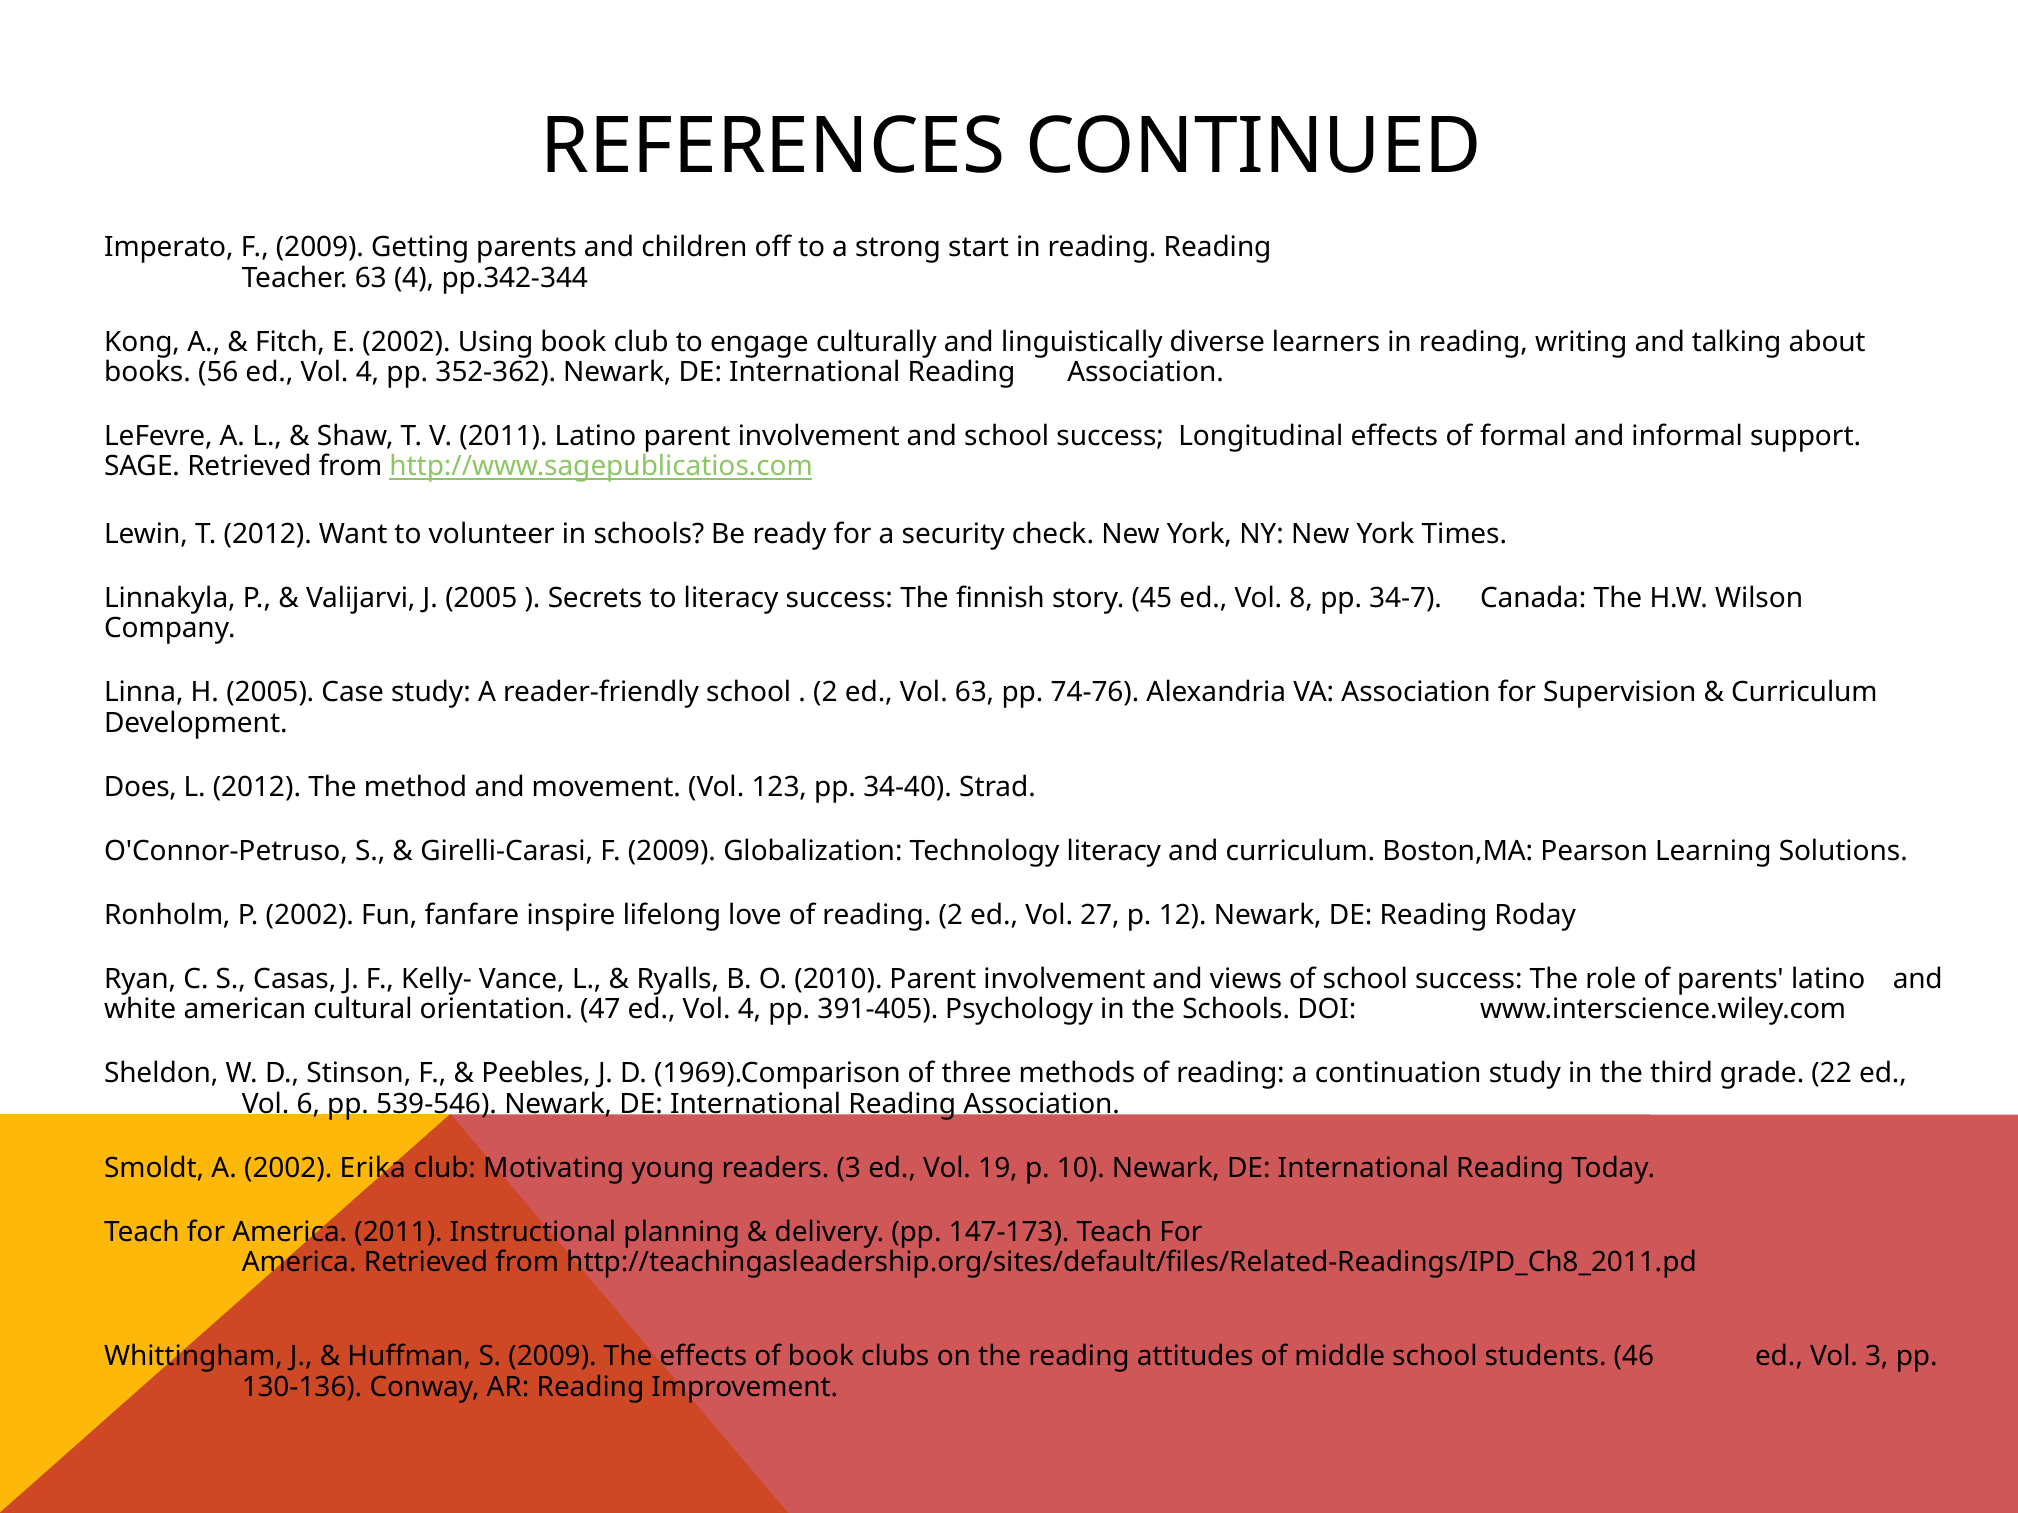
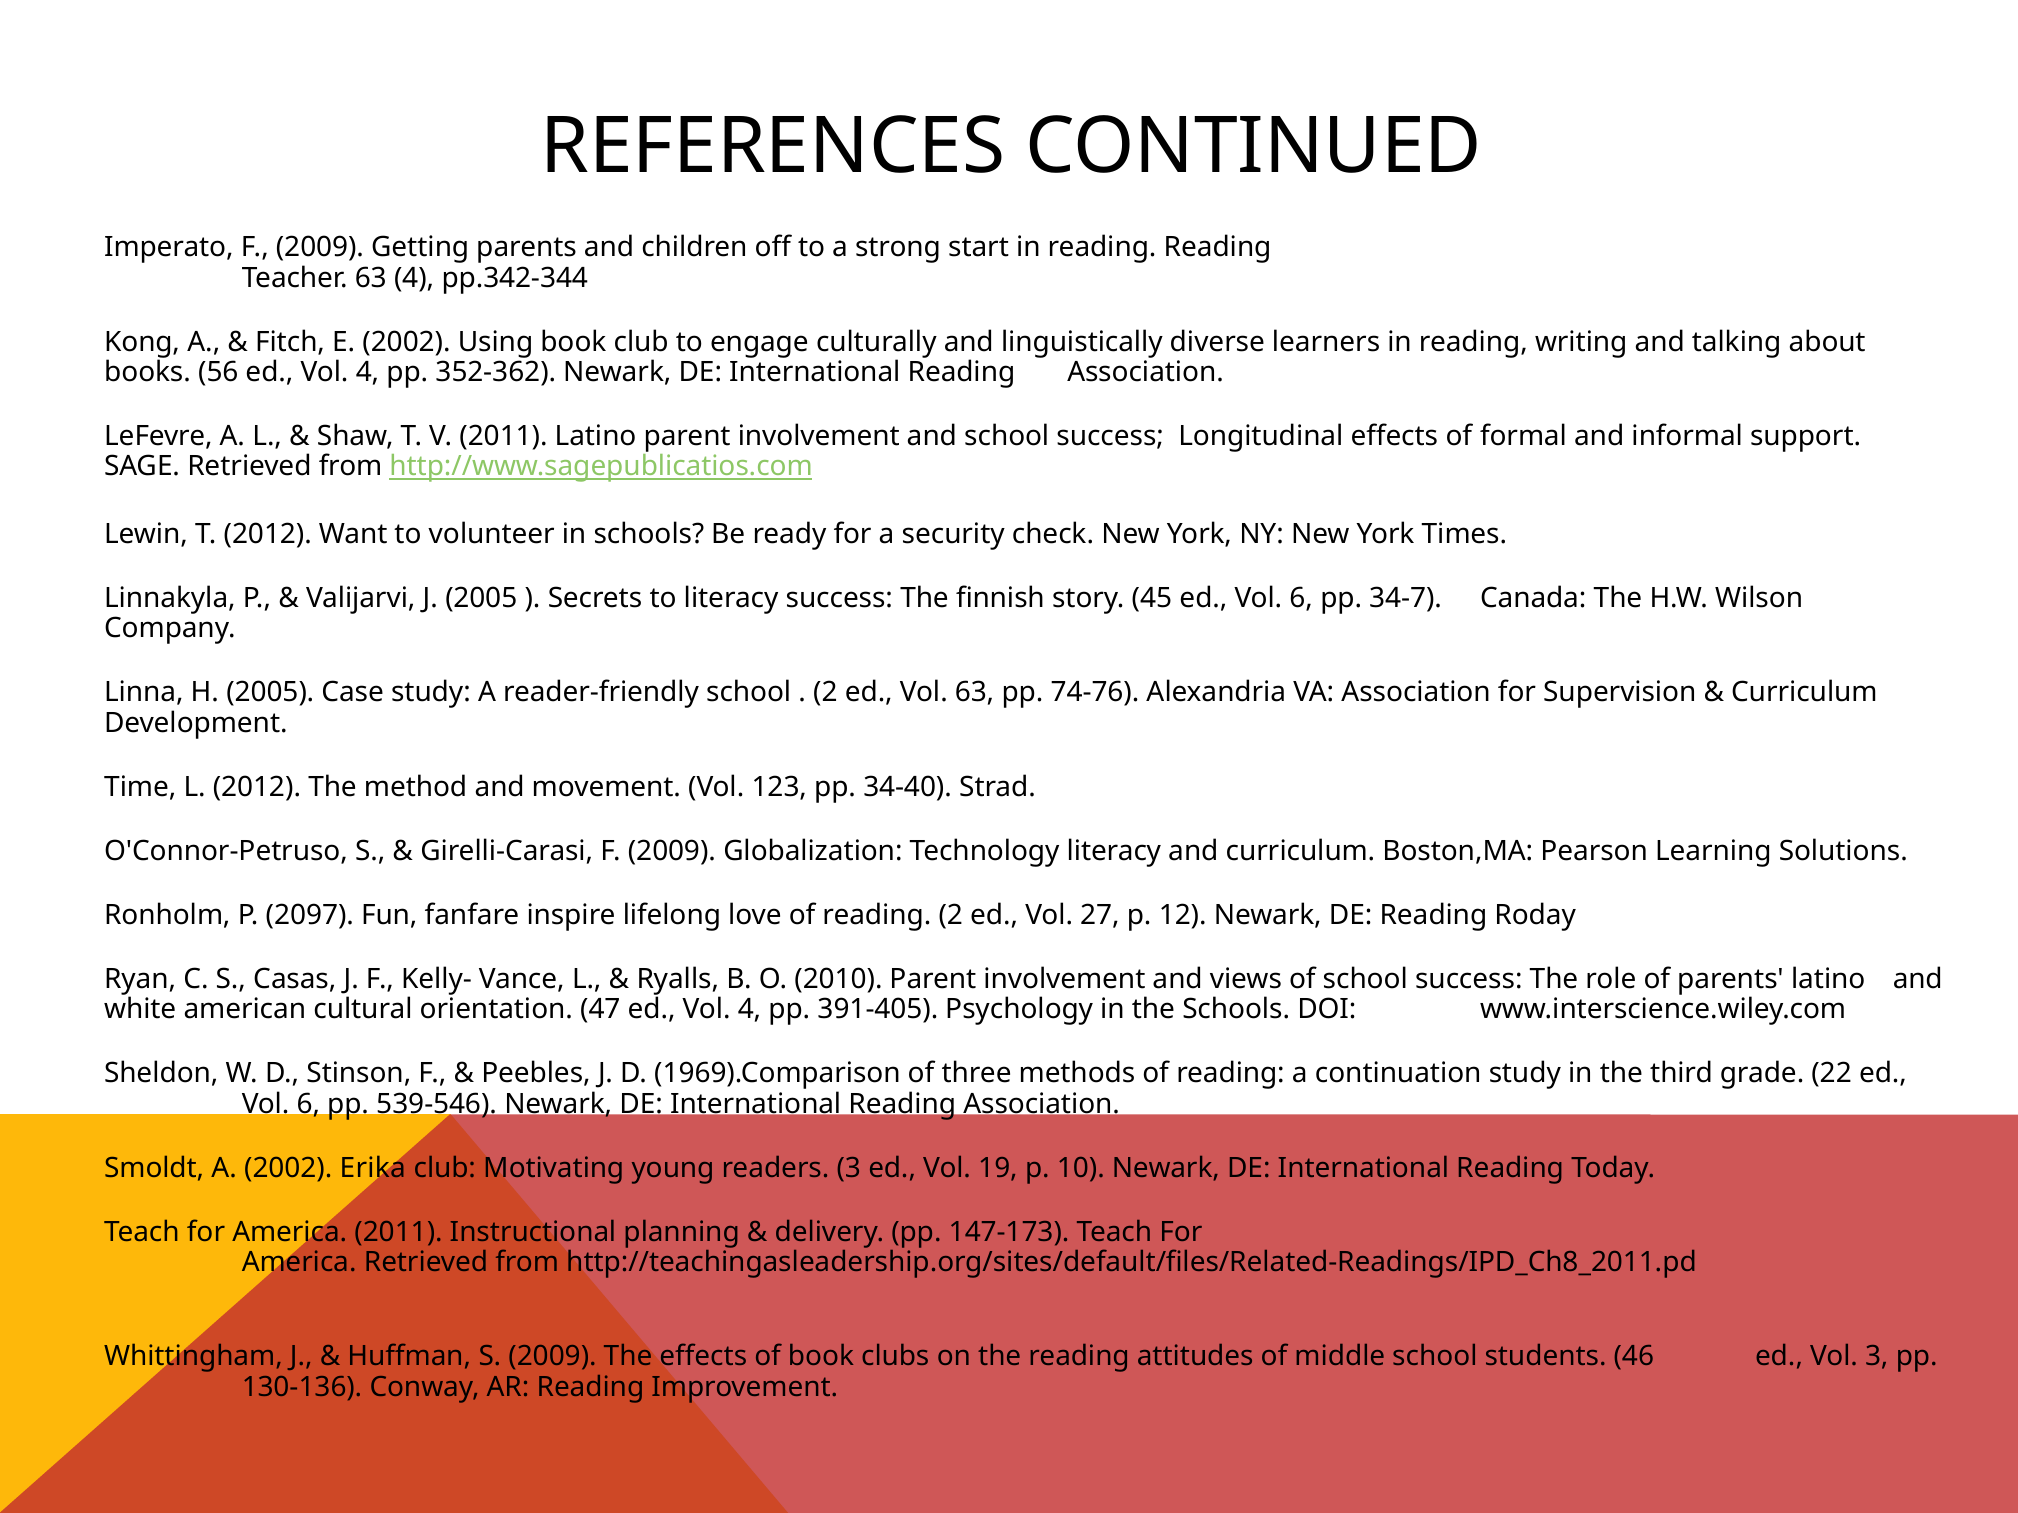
45 ed Vol 8: 8 -> 6 (1301, 599)
Does: Does -> Time (140, 787)
P 2002: 2002 -> 2097 (310, 915)
